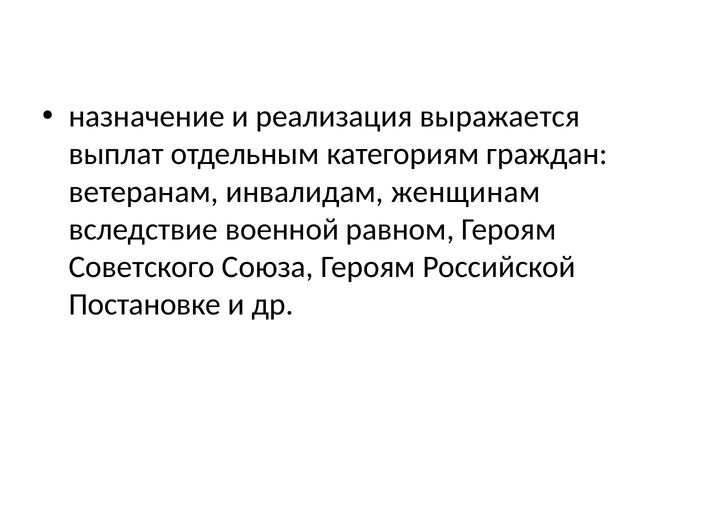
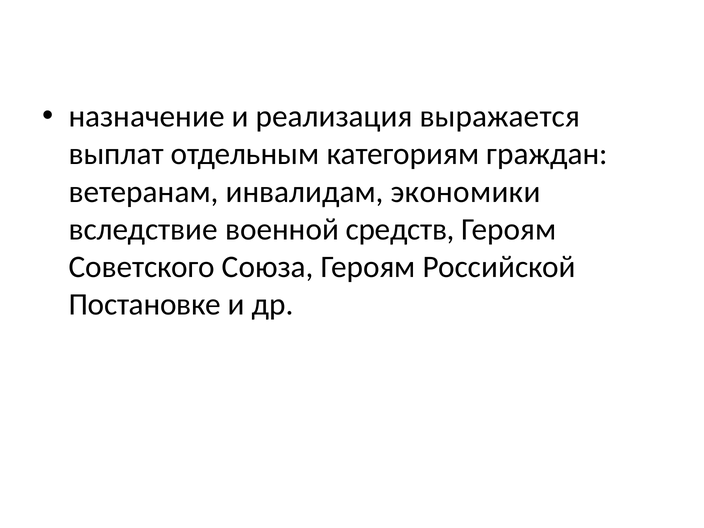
женщинам: женщинам -> экономики (466, 192)
равном: равном -> средств (400, 229)
